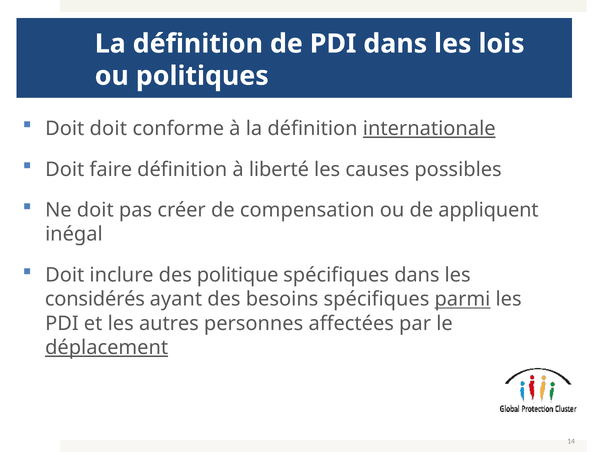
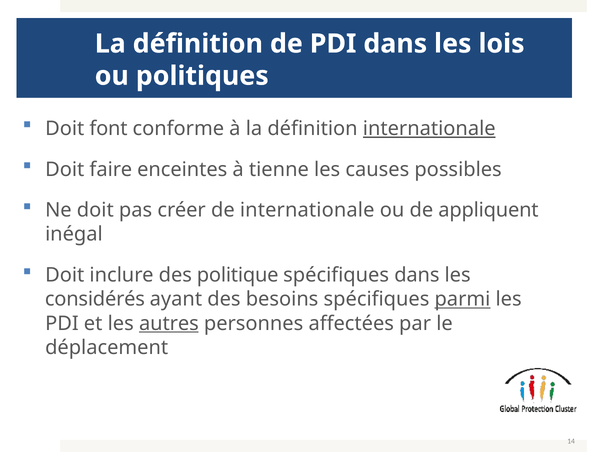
Doit doit: doit -> font (109, 128)
faire définition: définition -> enceintes (182, 169)
liberté: liberté -> tienne (279, 169)
de compensation: compensation -> internationale (307, 210)
autres underline: none -> present (169, 323)
déplacement underline: present -> none (107, 347)
